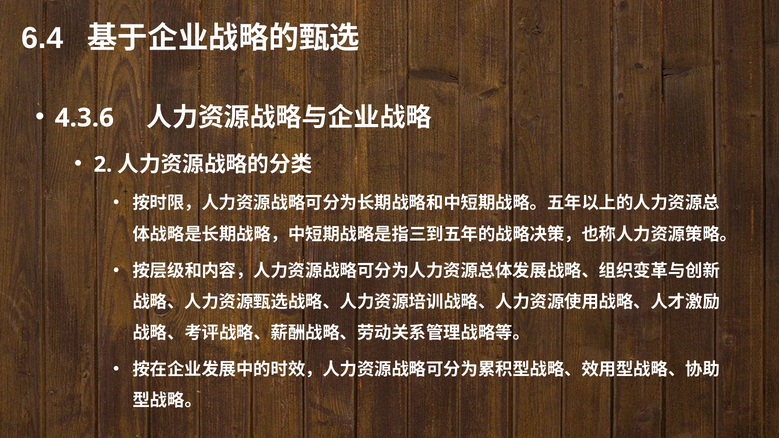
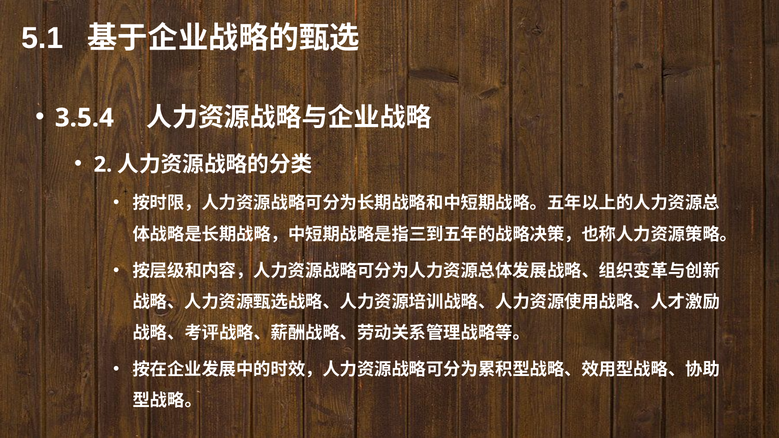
6.4: 6.4 -> 5.1 (42, 38)
4.3.6: 4.3.6 -> 3.5.4 (84, 118)
